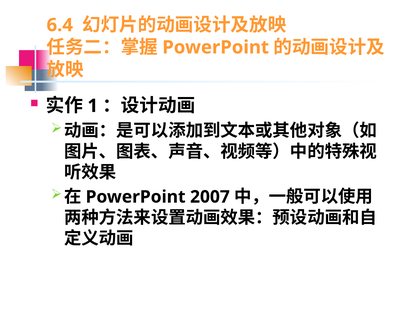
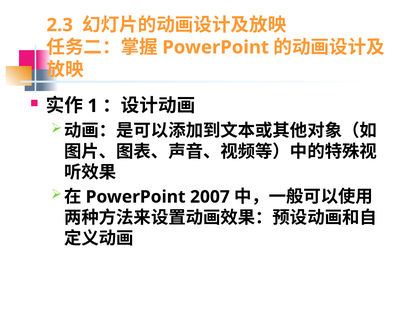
6.4: 6.4 -> 2.3 (60, 25)
